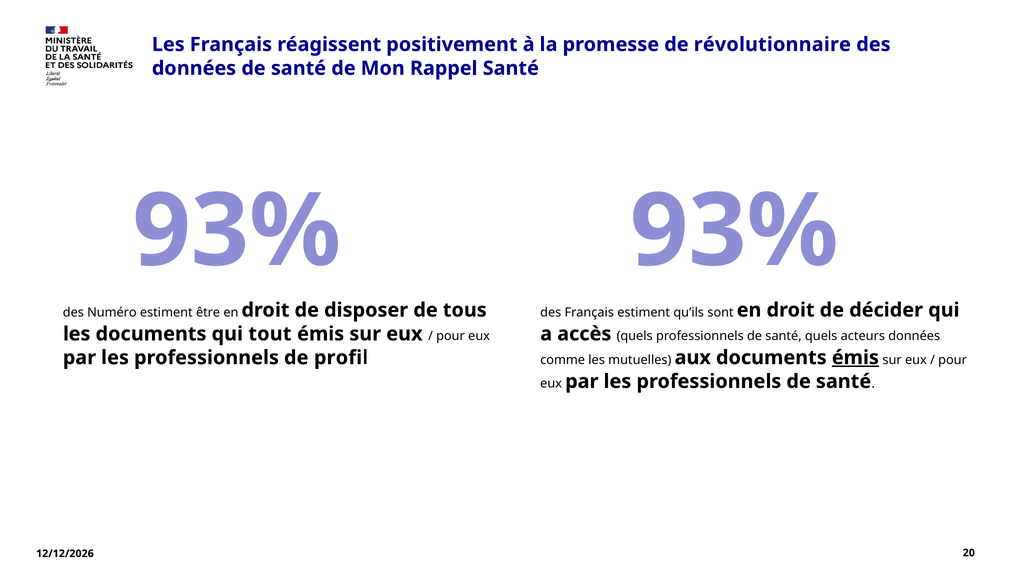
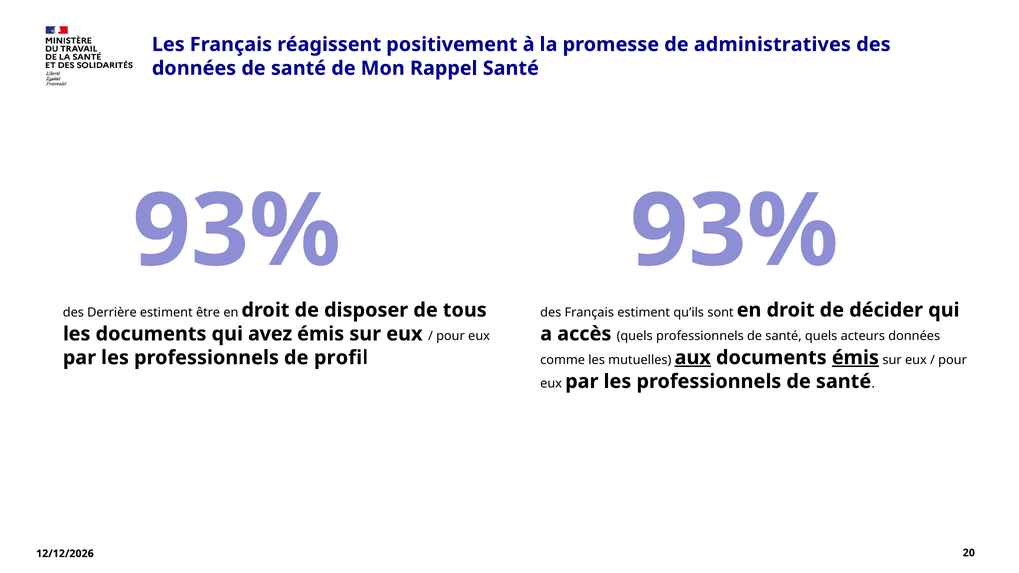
révolutionnaire: révolutionnaire -> administratives (772, 45)
Numéro: Numéro -> Derrière (112, 313)
tout: tout -> avez (270, 334)
aux underline: none -> present (693, 358)
